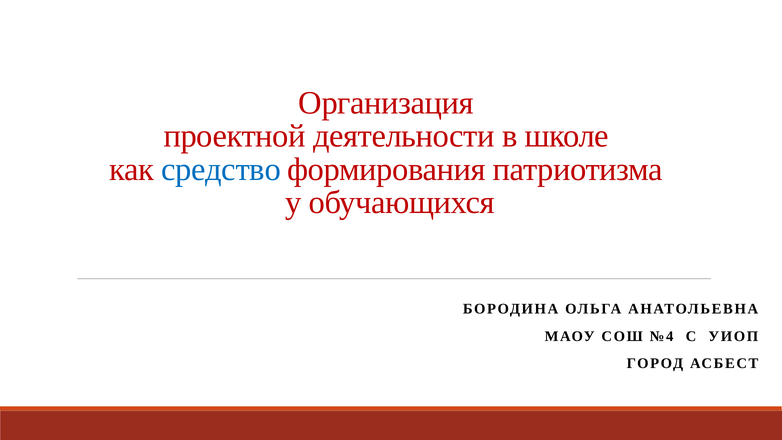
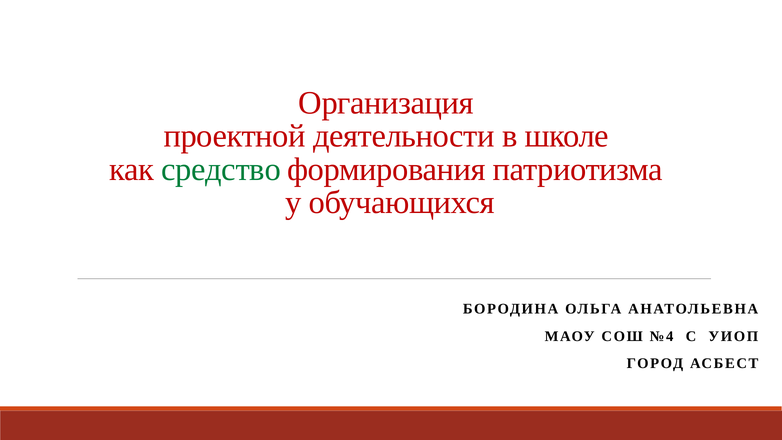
средство colour: blue -> green (221, 169)
